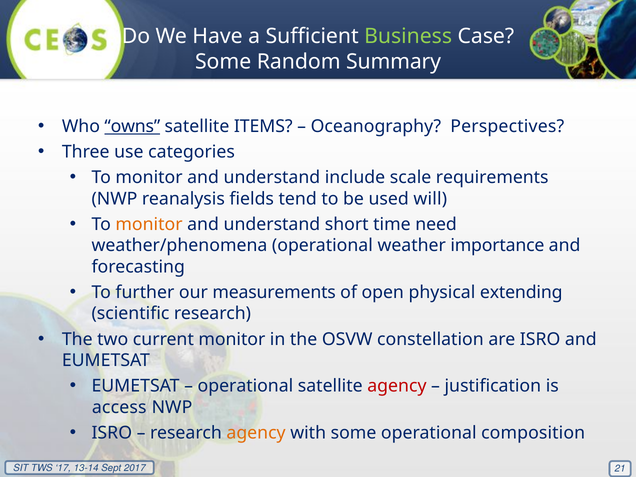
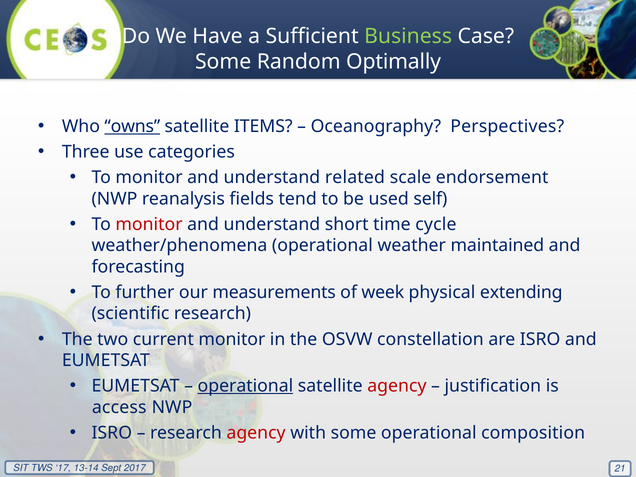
Summary: Summary -> Optimally (394, 62)
include: include -> related (355, 178)
requirements: requirements -> endorsement (492, 178)
will: will -> self (430, 199)
monitor colour: orange -> red (149, 224)
need: need -> cycle (436, 224)
importance: importance -> maintained (497, 246)
open: open -> week (383, 292)
operational underline: none -> present (245, 386)
agency colour: orange -> red (256, 433)
